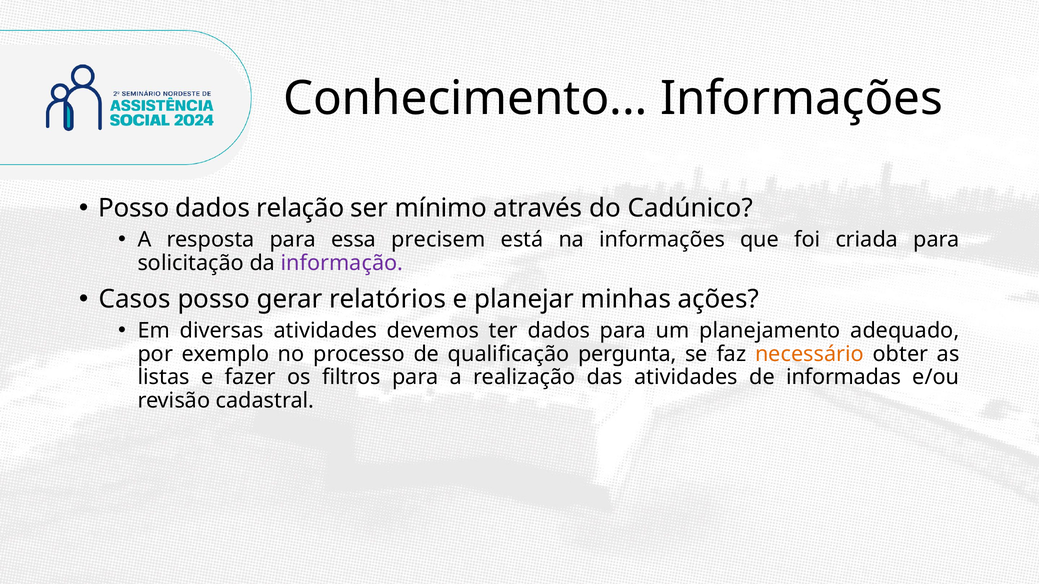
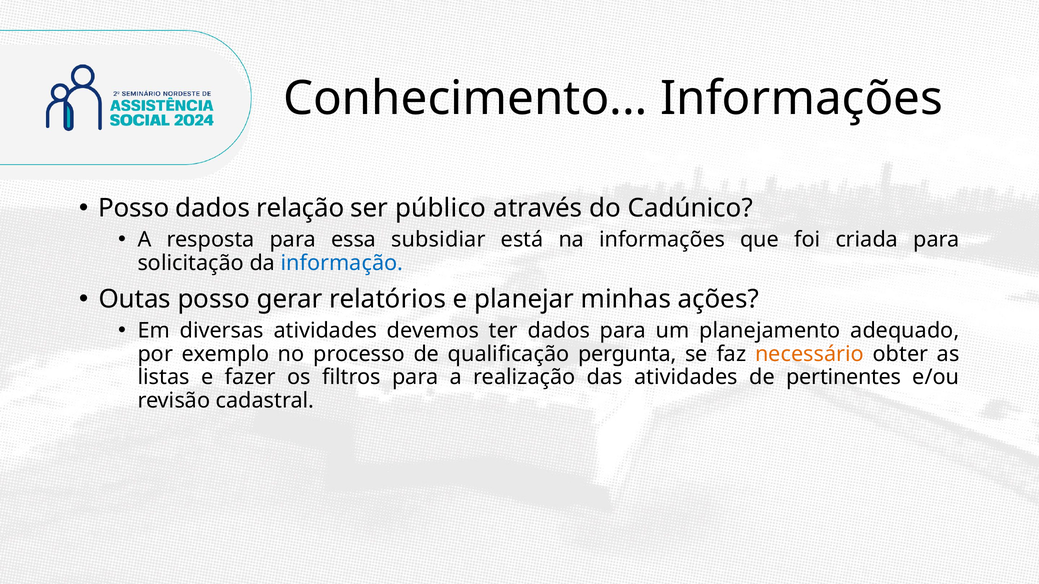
mínimo: mínimo -> público (441, 209)
precisem: precisem -> subsidiar (438, 240)
informação colour: purple -> blue (342, 263)
Casos: Casos -> Outas (135, 300)
informadas: informadas -> pertinentes (844, 378)
